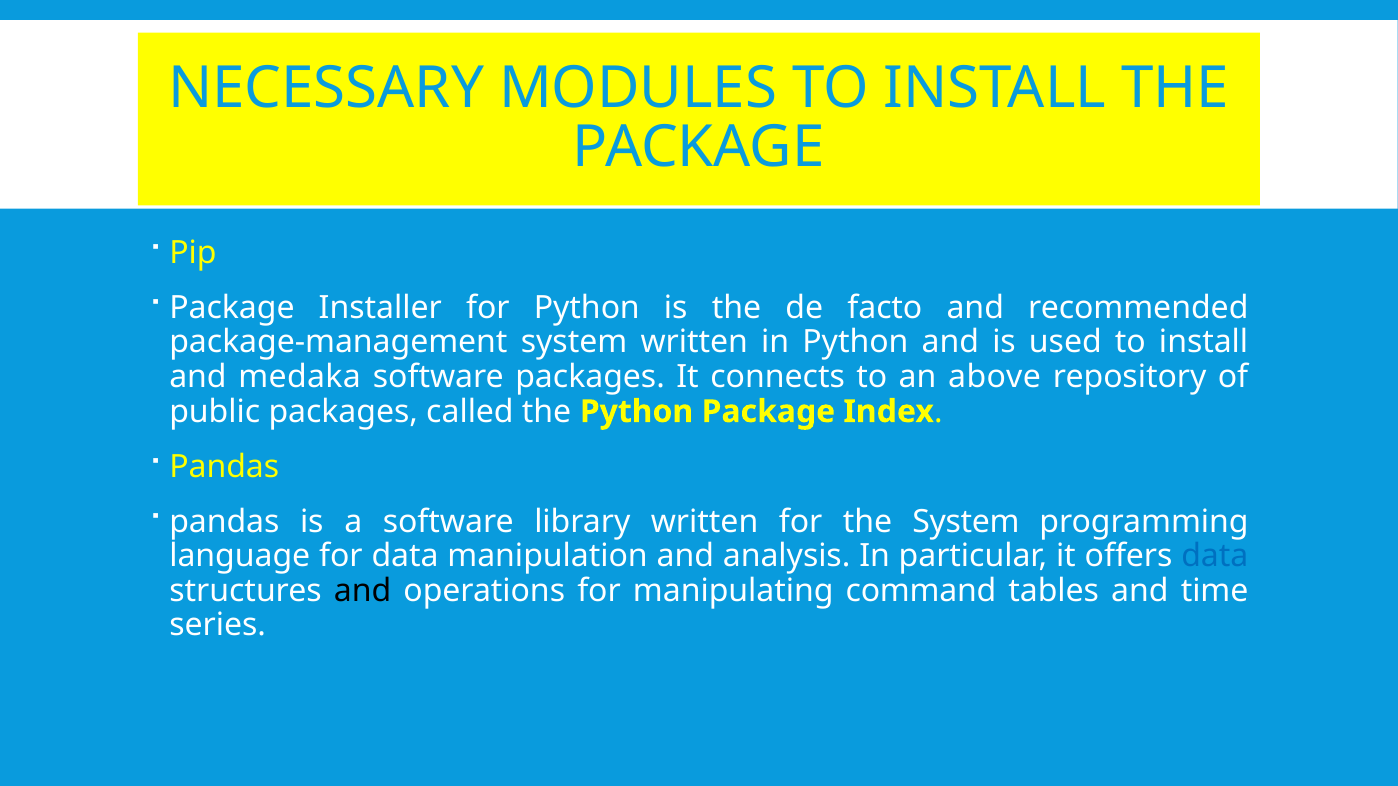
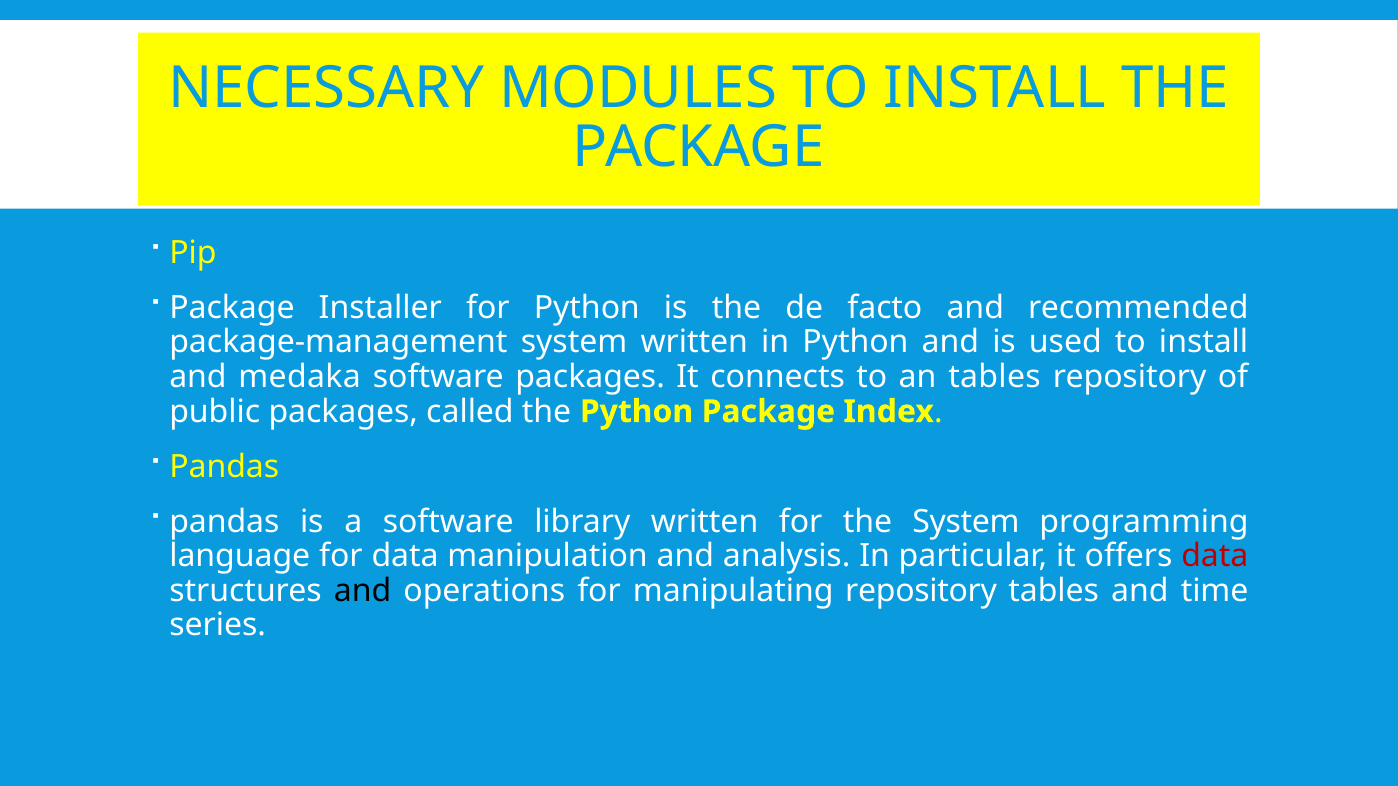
an above: above -> tables (995, 377)
data colour: blue -> red (1215, 556)
manipulating command: command -> repository (921, 591)
